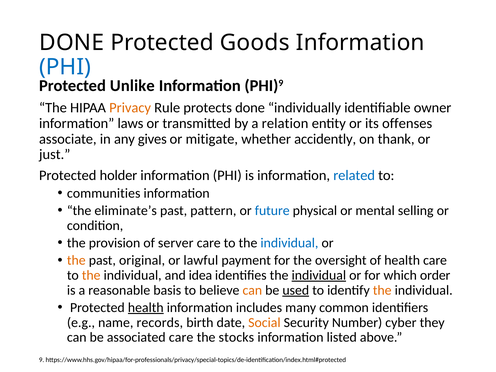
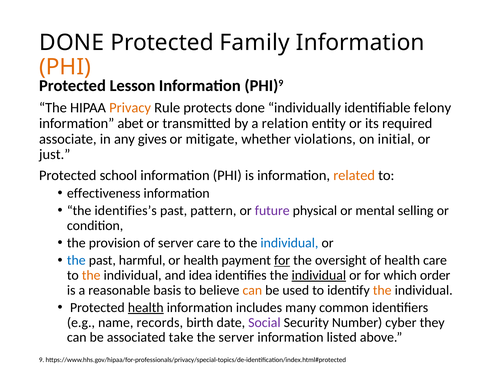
Goods: Goods -> Family (255, 43)
PHI colour: blue -> orange (65, 67)
Unlike: Unlike -> Lesson (132, 86)
owner: owner -> felony (432, 108)
laws: laws -> abet (130, 123)
offenses: offenses -> required (407, 123)
accidently: accidently -> violations (325, 139)
thank: thank -> initial (396, 139)
holder: holder -> school (118, 175)
related colour: blue -> orange (354, 175)
communities: communities -> effectiveness (104, 193)
eliminate’s: eliminate’s -> identifies’s (126, 211)
future colour: blue -> purple (272, 211)
the colour: orange -> blue (76, 260)
original: original -> harmful (142, 260)
or lawful: lawful -> health (201, 260)
for underline: none -> present (282, 260)
used underline: present -> none (296, 290)
Social colour: orange -> purple (264, 323)
associated care: care -> take (181, 337)
the stocks: stocks -> server (236, 337)
